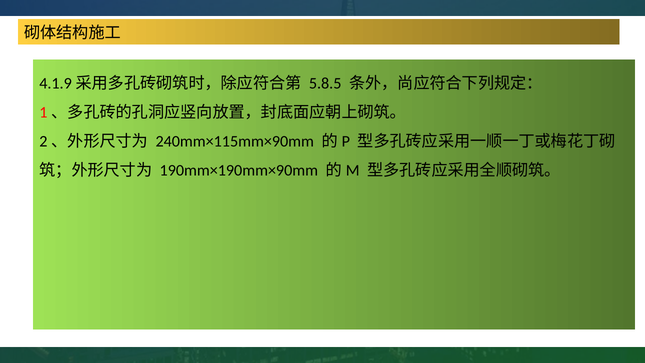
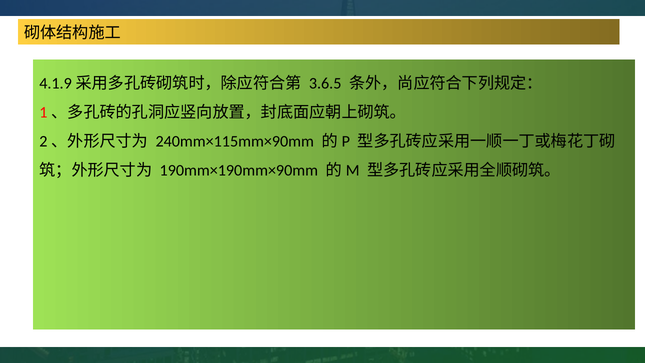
5.8.5: 5.8.5 -> 3.6.5 (325, 83)
